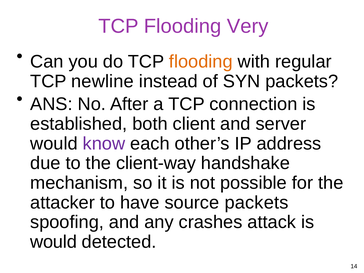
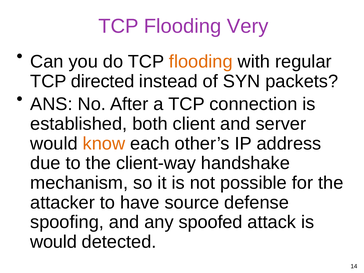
newline: newline -> directed (103, 81)
know colour: purple -> orange (104, 144)
source packets: packets -> defense (257, 203)
crashes: crashes -> spoofed (211, 222)
